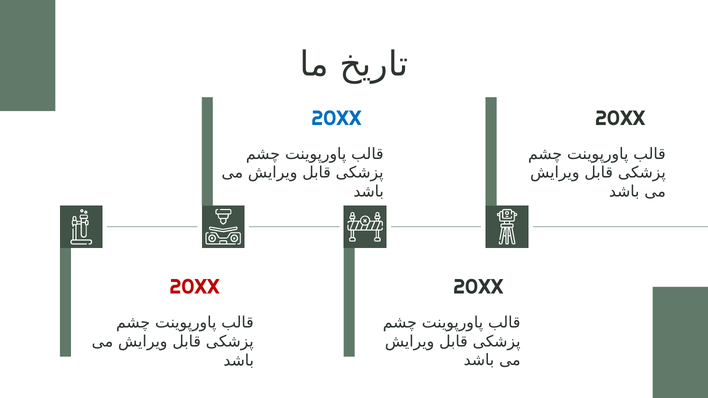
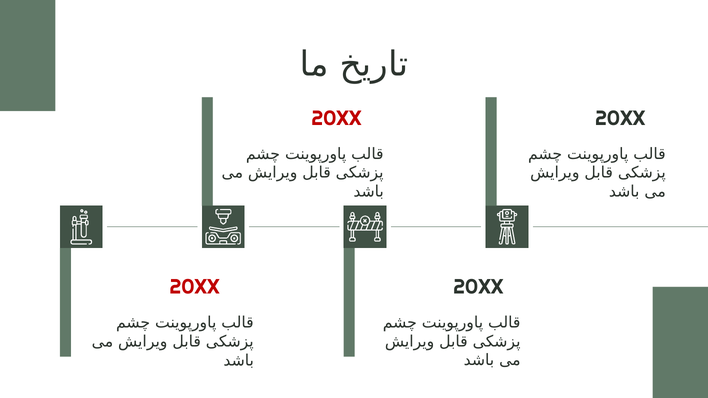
20XX colour: blue -> red (336, 118)
